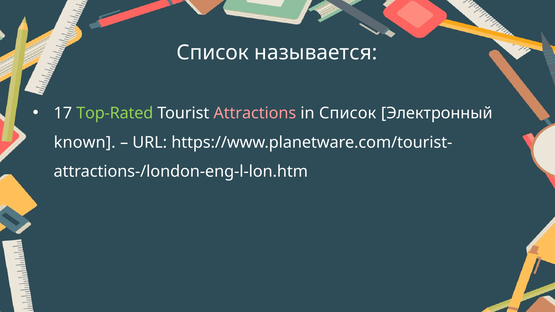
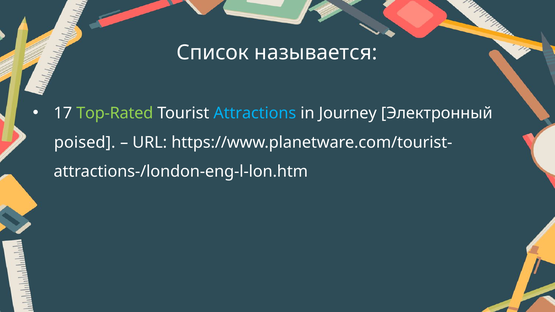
Attractions colour: pink -> light blue (255, 113)
in Список: Список -> Journey (348, 113)
known: known -> poised (85, 142)
